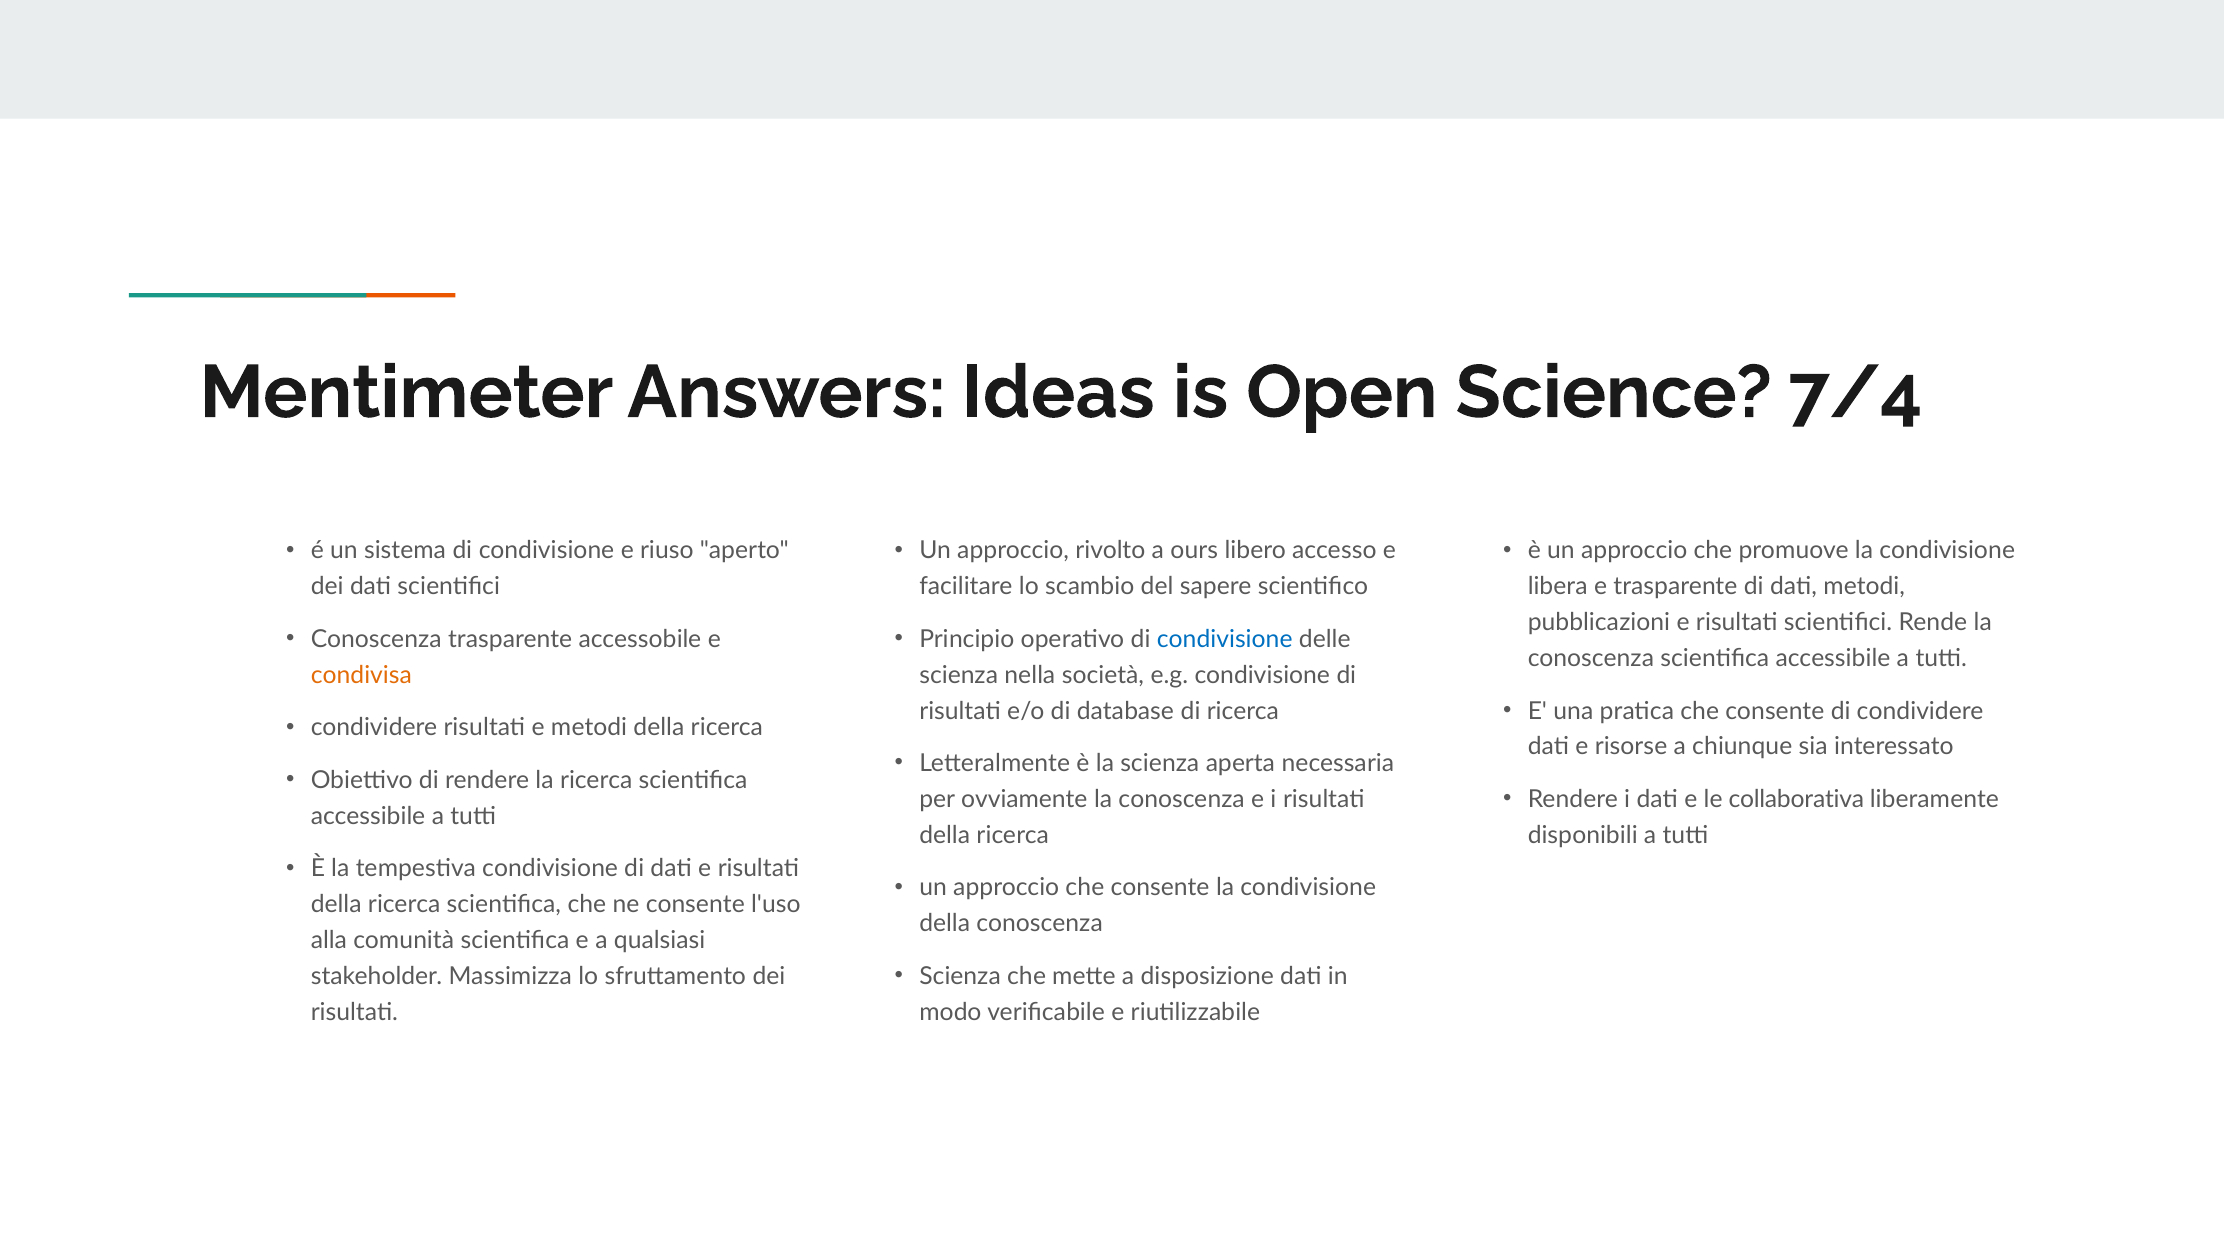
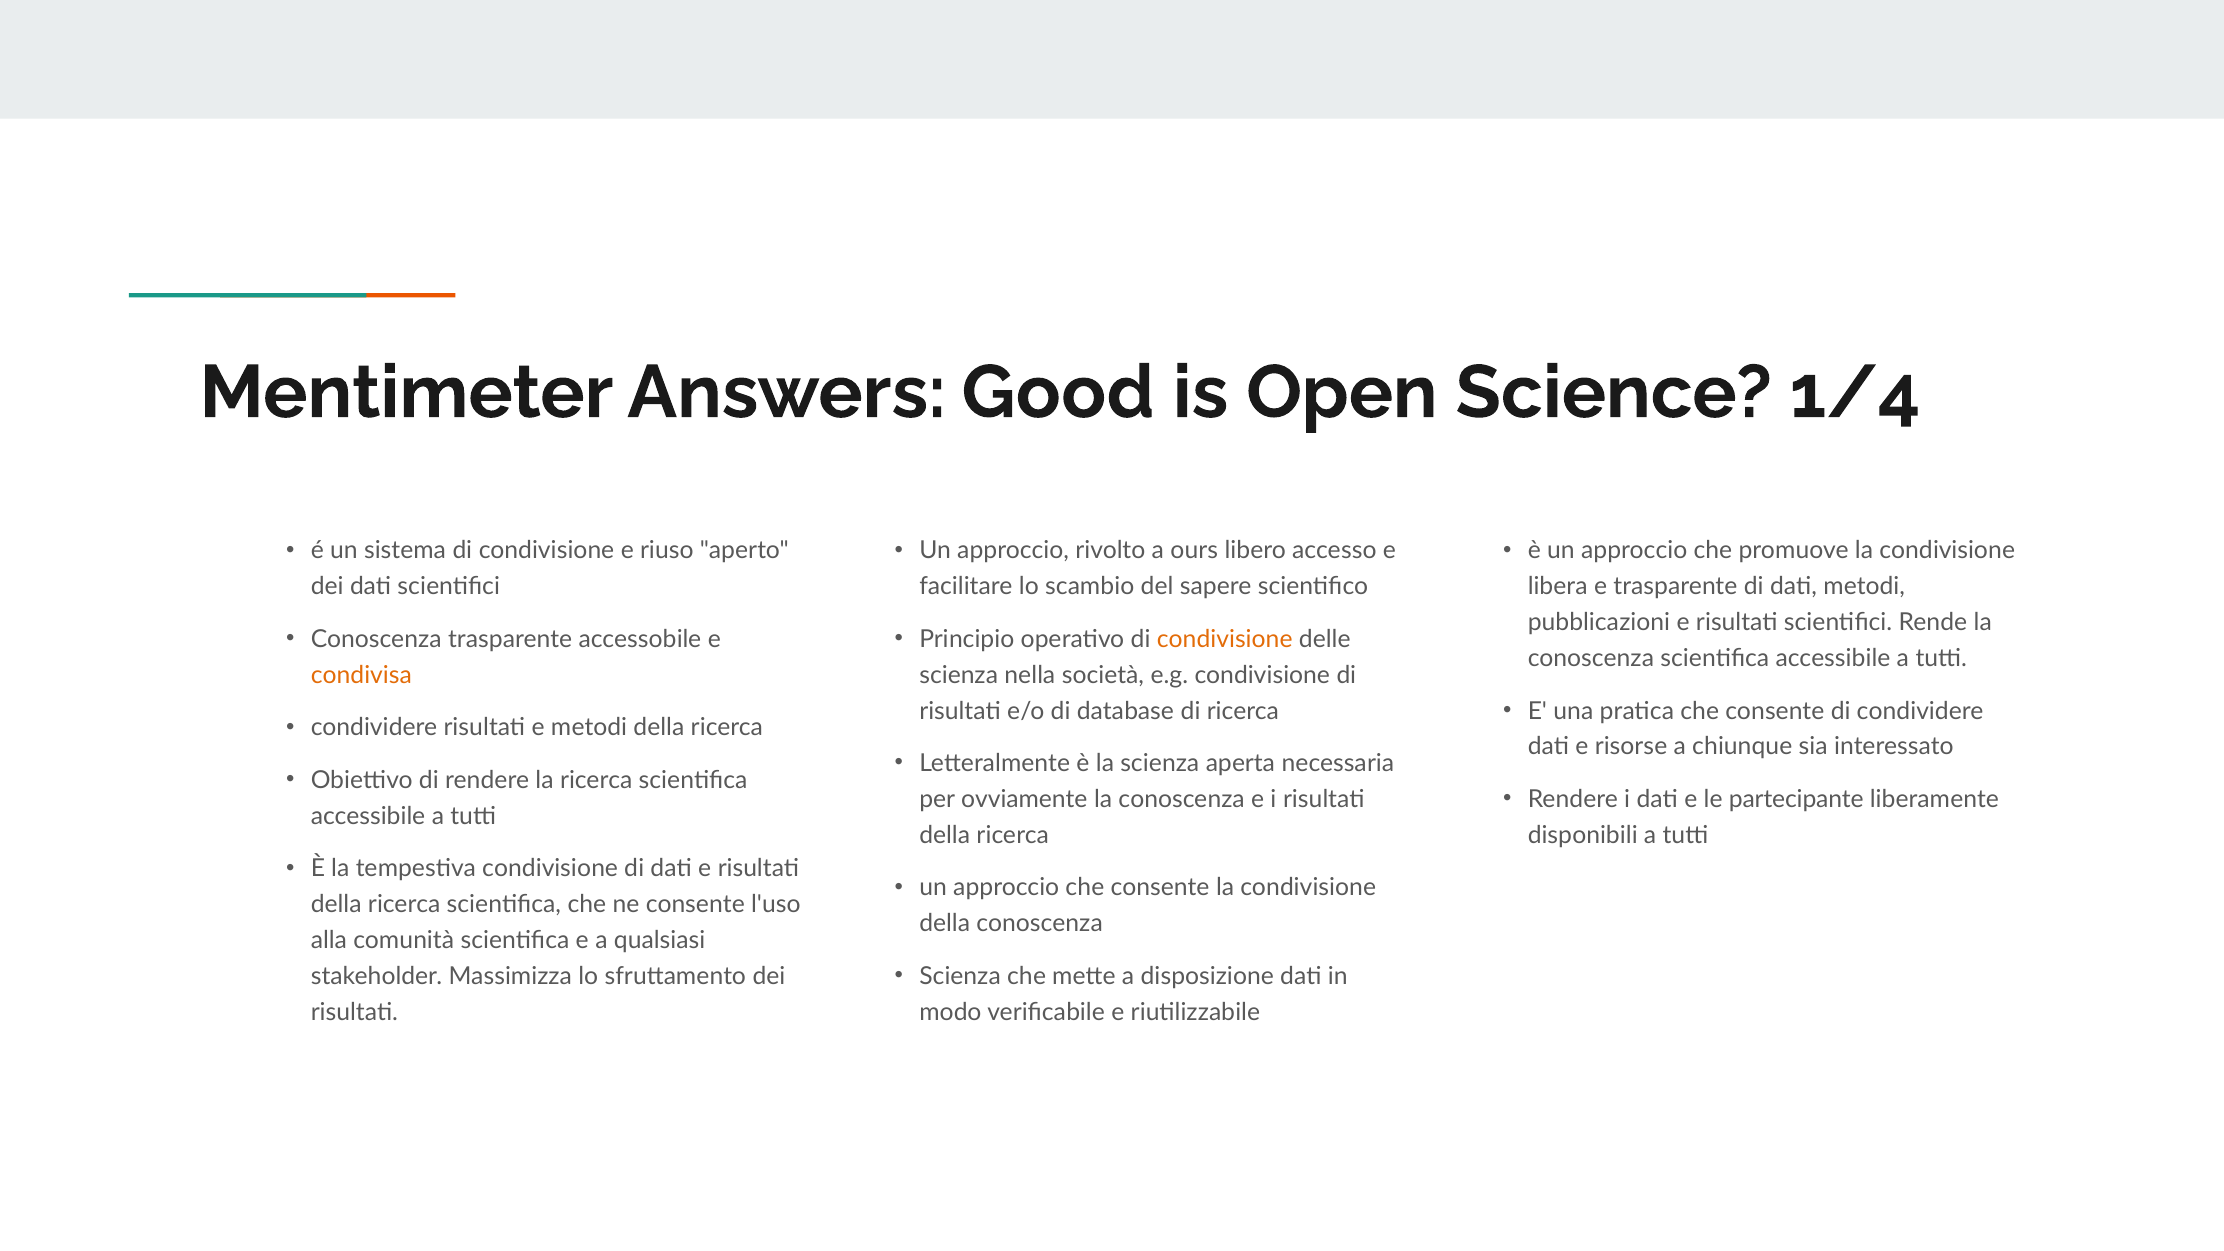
Ideas: Ideas -> Good (1058, 393)
7/4: 7/4 -> 1/4 (1855, 393)
condivisione colour: blue -> orange (1225, 639)
collaborativa: collaborativa -> partecipante (1796, 799)
